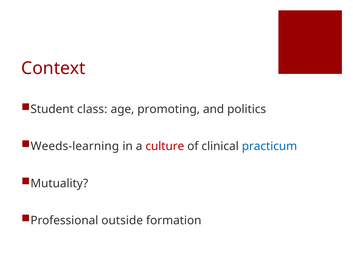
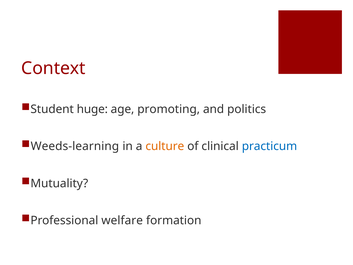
class: class -> huge (92, 109)
culture colour: red -> orange (165, 146)
outside: outside -> welfare (122, 220)
